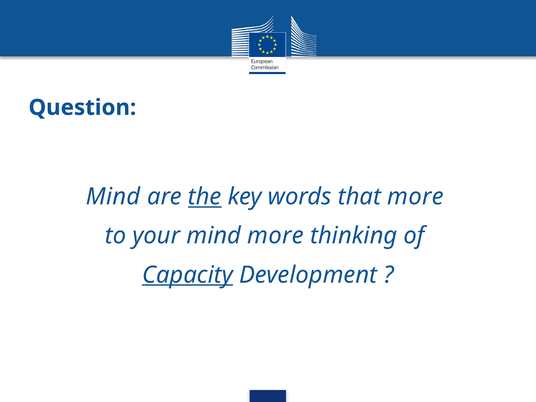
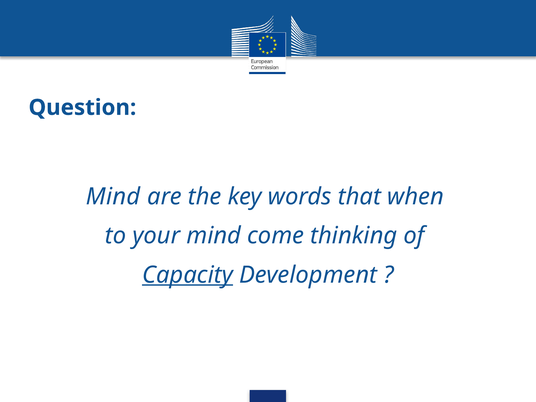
the underline: present -> none (205, 197)
that more: more -> when (416, 197)
mind more: more -> come (276, 236)
